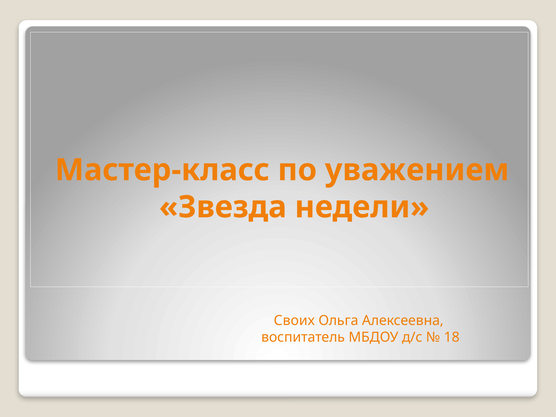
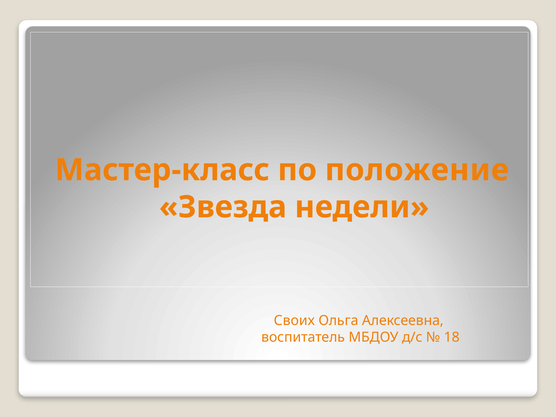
уважением: уважением -> положение (417, 170)
